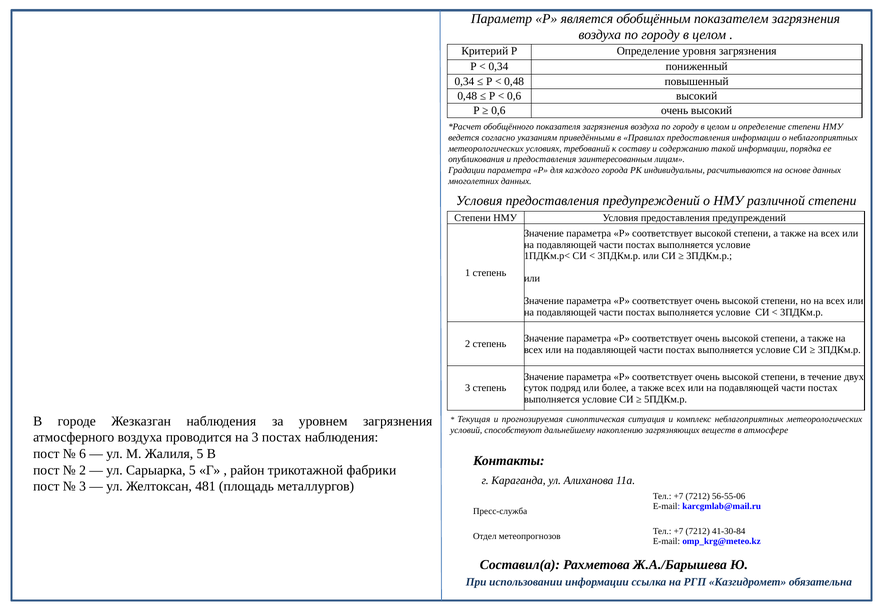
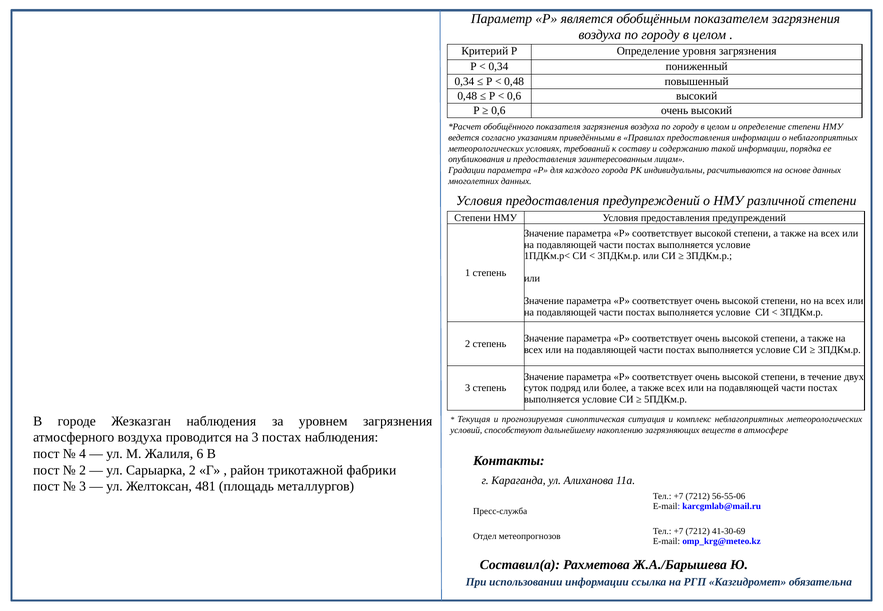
6: 6 -> 4 (83, 454)
Жалиля 5: 5 -> 6 (200, 454)
Сарыарка 5: 5 -> 2 (192, 470)
41-30-84: 41-30-84 -> 41-30-69 (729, 532)
